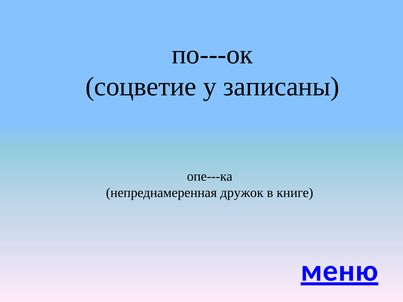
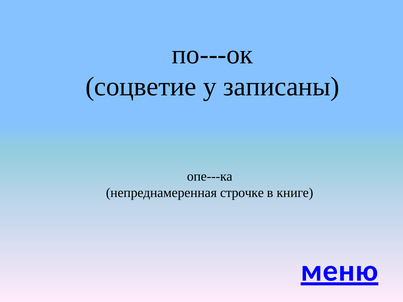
дружок: дружок -> строчке (242, 193)
